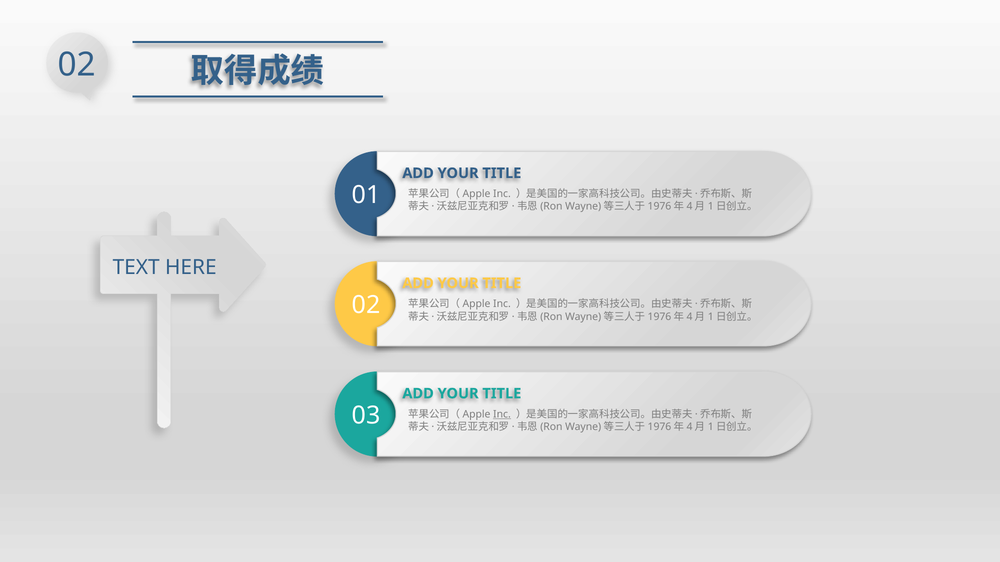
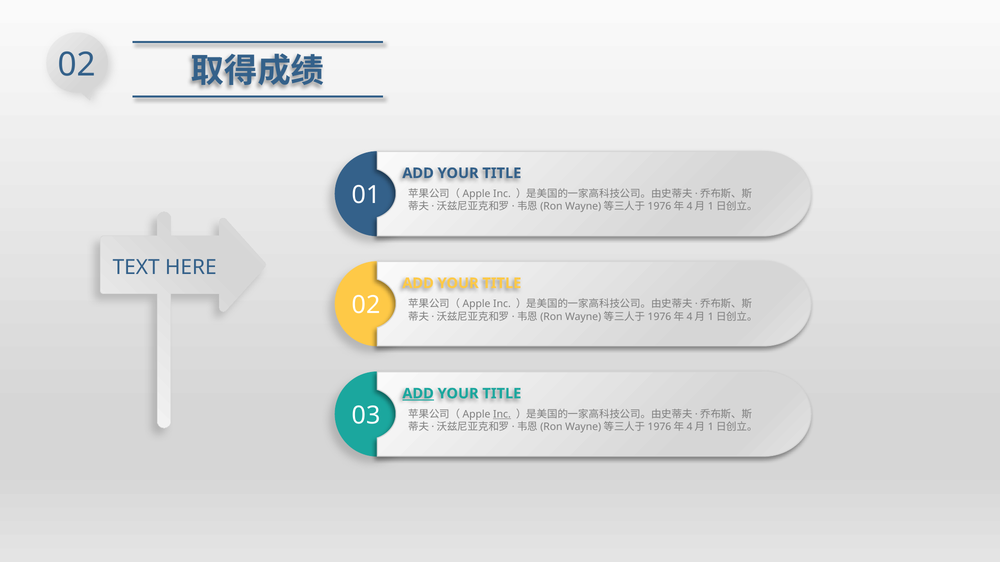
ADD underline: none -> present (418, 394)
